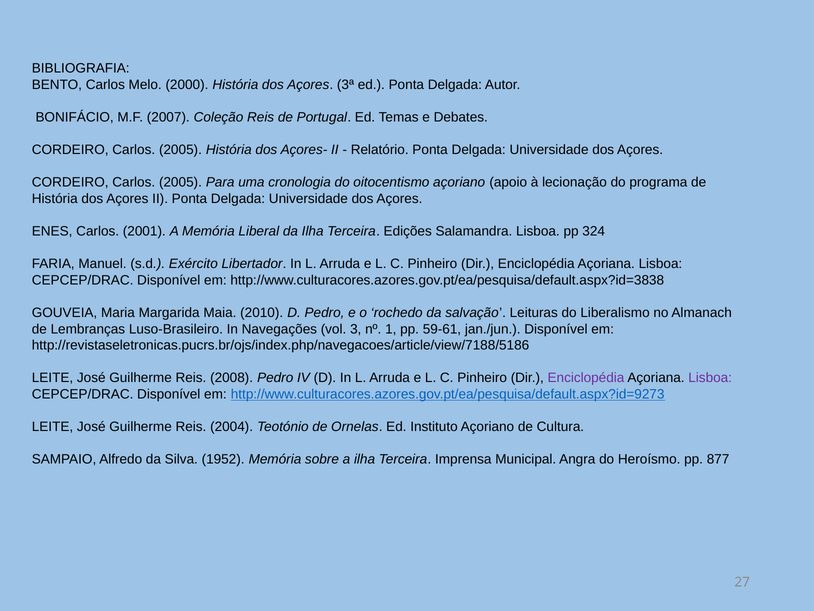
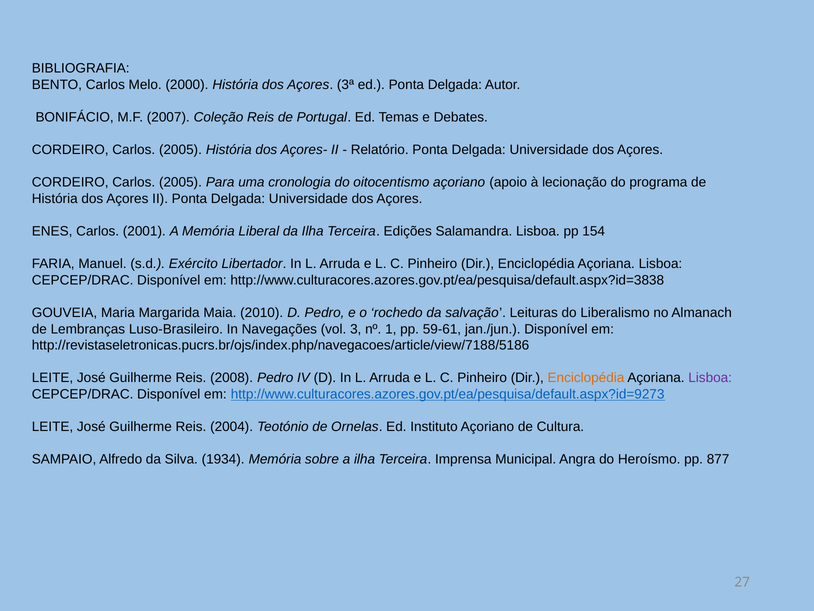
324: 324 -> 154 (594, 231)
Enciclopédia colour: purple -> orange (586, 378)
1952: 1952 -> 1934 (223, 459)
